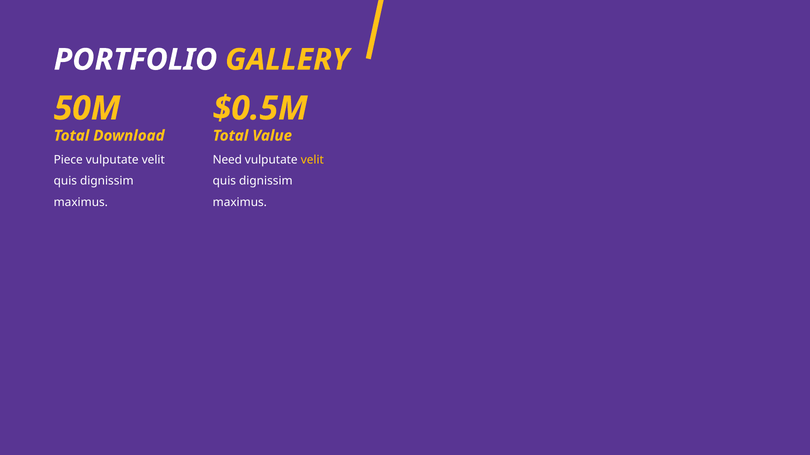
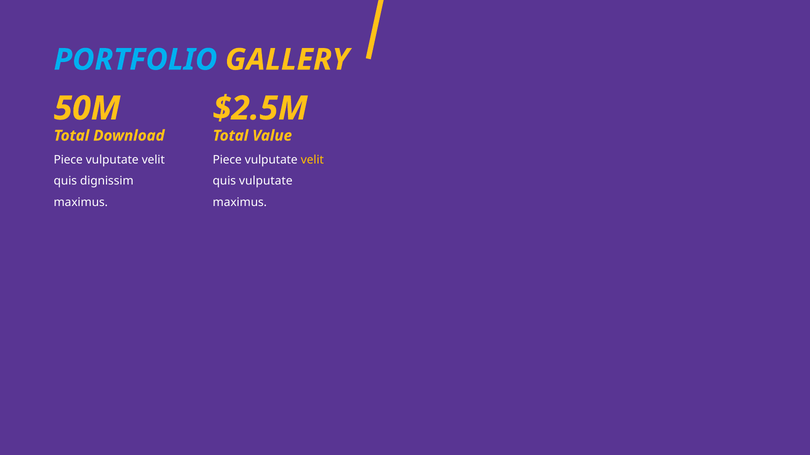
PORTFOLIO colour: white -> light blue (136, 60)
$0.5M: $0.5M -> $2.5M (260, 109)
Need: Need -> Piece (227, 160)
dignissim: dignissim -> vulputate (266, 181)
